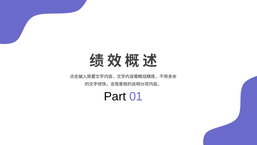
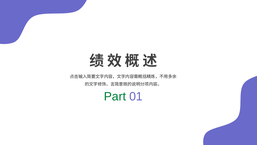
Part colour: black -> green (115, 96)
